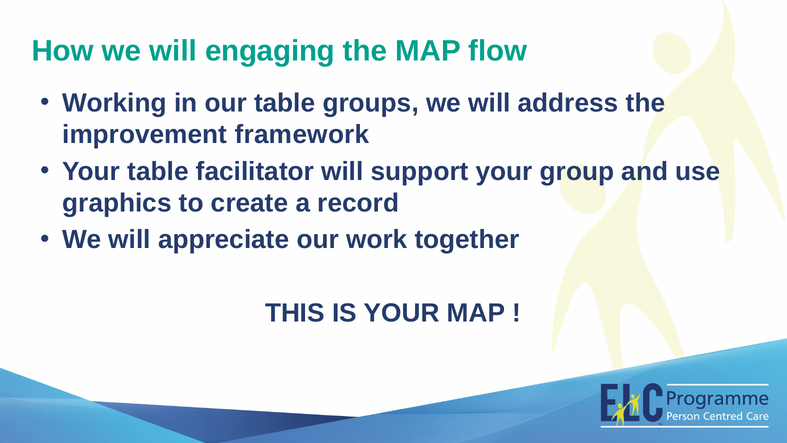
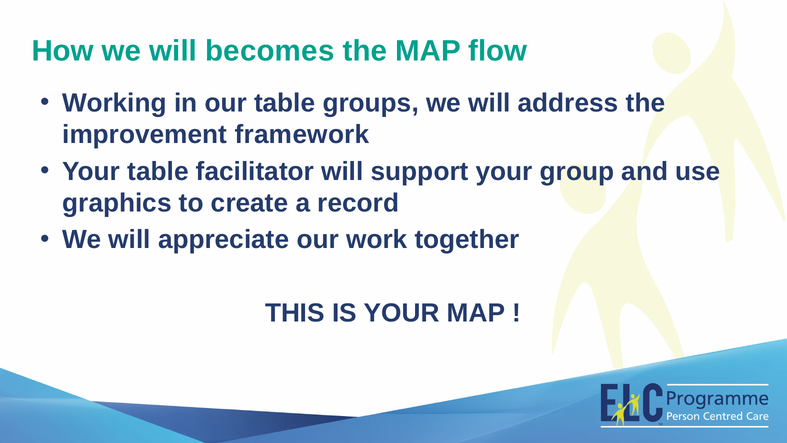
engaging: engaging -> becomes (270, 51)
